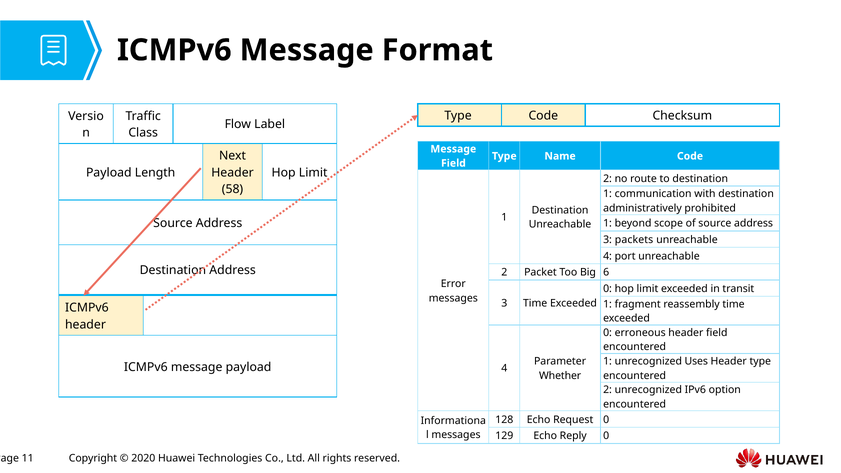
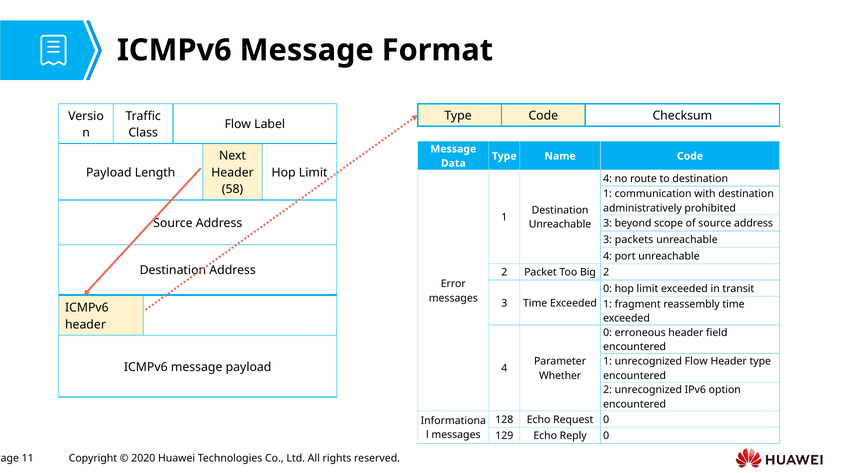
Field: Field -> Data (453, 163)
2: 2 -> 4 (608, 179)
1: 1 -> 3 (608, 224)
Big 6: 6 -> 2 (606, 272)
unrecognized Uses: Uses -> Flow (696, 361)
